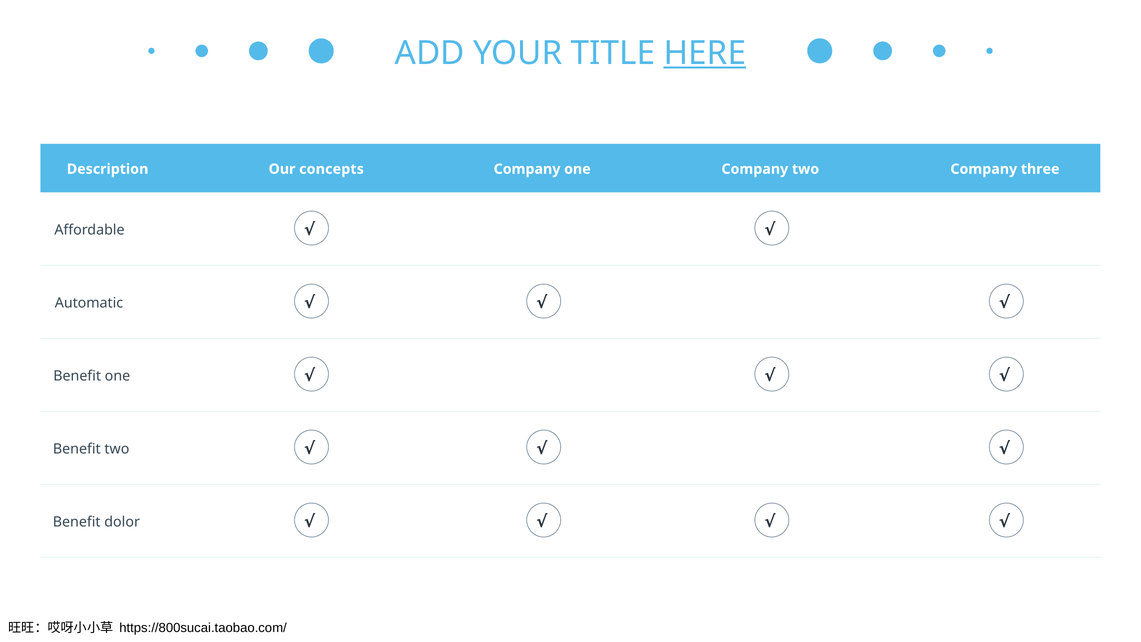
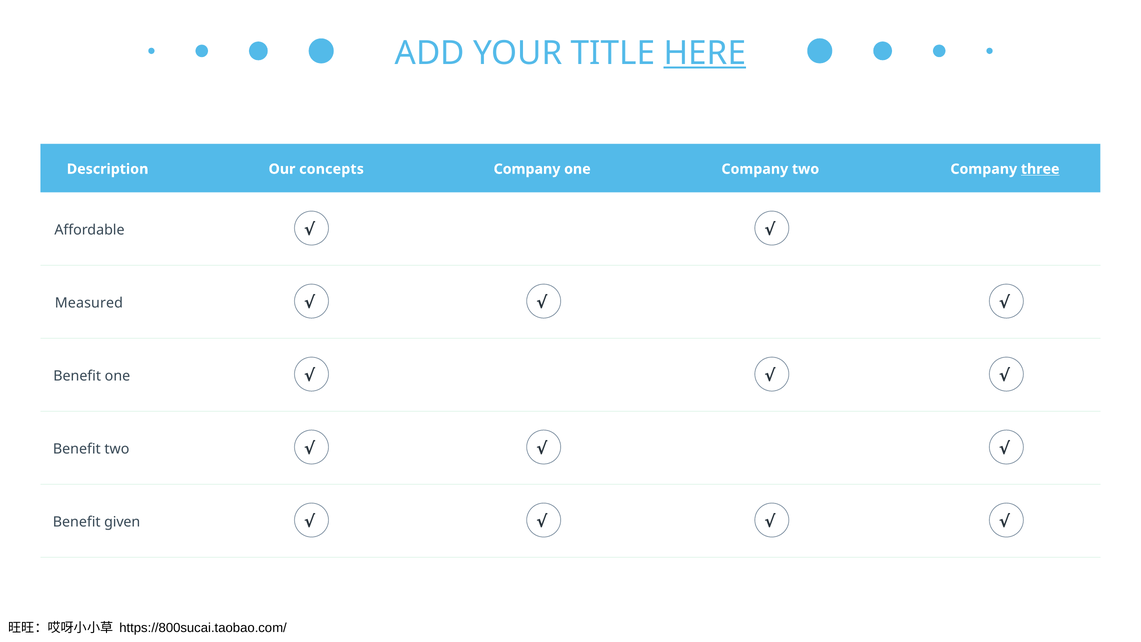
three underline: none -> present (1040, 169)
Automatic: Automatic -> Measured (89, 303)
dolor: dolor -> given (122, 522)
